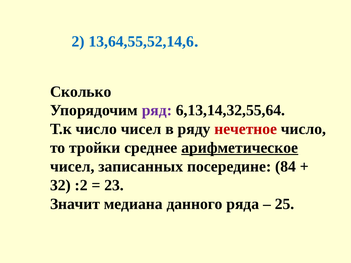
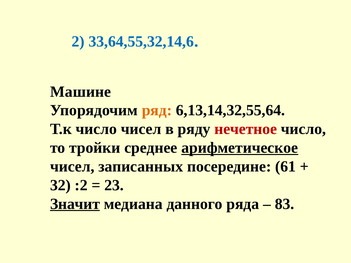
13,64,55,52,14,6: 13,64,55,52,14,6 -> 33,64,55,32,14,6 (141, 42)
Сколько: Сколько -> Машине (81, 92)
ряд colour: purple -> orange (157, 110)
84: 84 -> 61 (286, 167)
Значит underline: none -> present (75, 204)
25: 25 -> 83 (285, 204)
